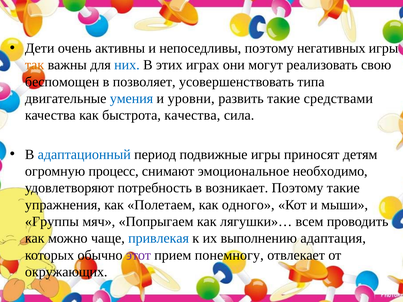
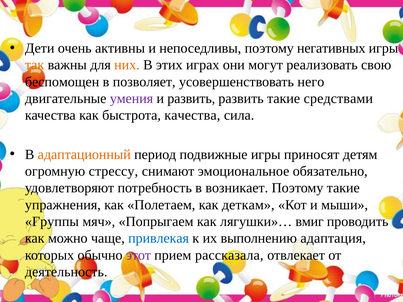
них colour: blue -> orange (127, 65)
типа: типа -> него (311, 82)
умения colour: blue -> purple (131, 99)
и уровни: уровни -> развить (191, 99)
адаптационный colour: blue -> orange (84, 155)
процесс: процесс -> стрессу (113, 171)
необходимо: необходимо -> обязательно (330, 171)
одного: одного -> деткам (248, 205)
всем: всем -> вмиг (310, 222)
понемногу: понемногу -> рассказала (229, 255)
окружающих: окружающих -> деятельность (66, 272)
